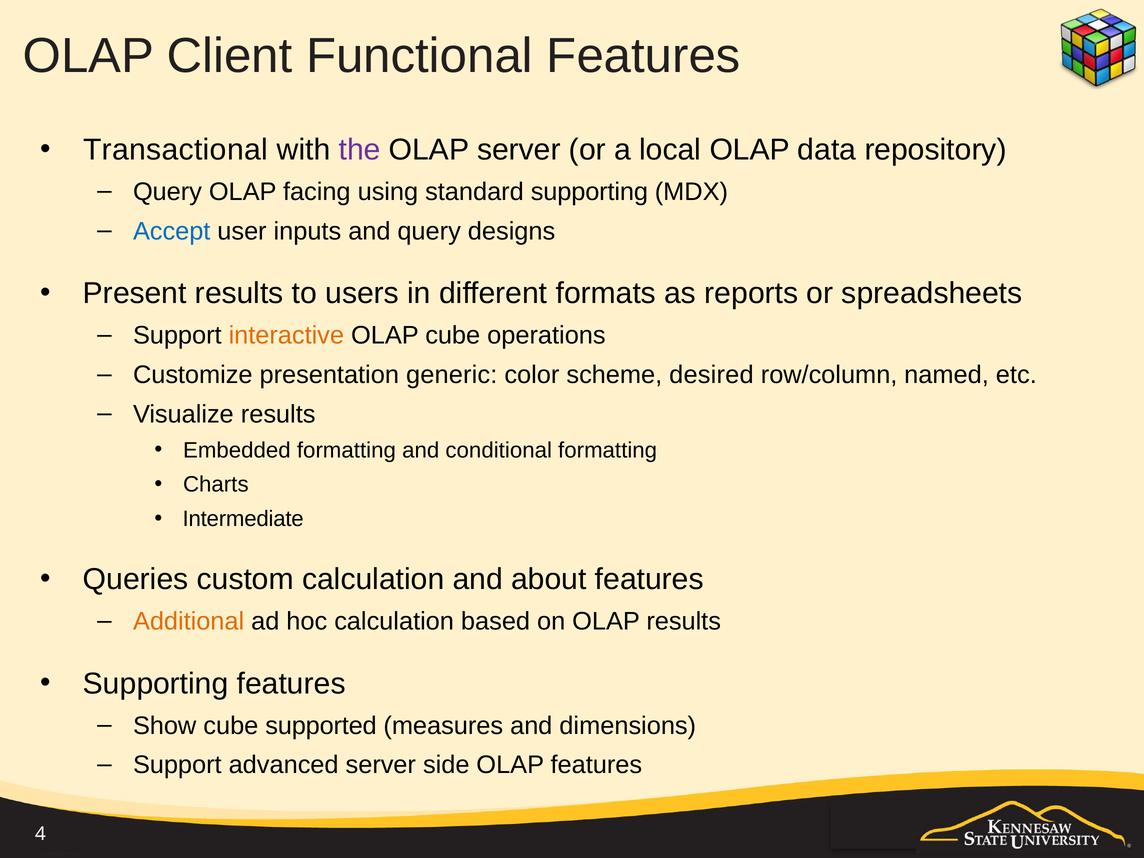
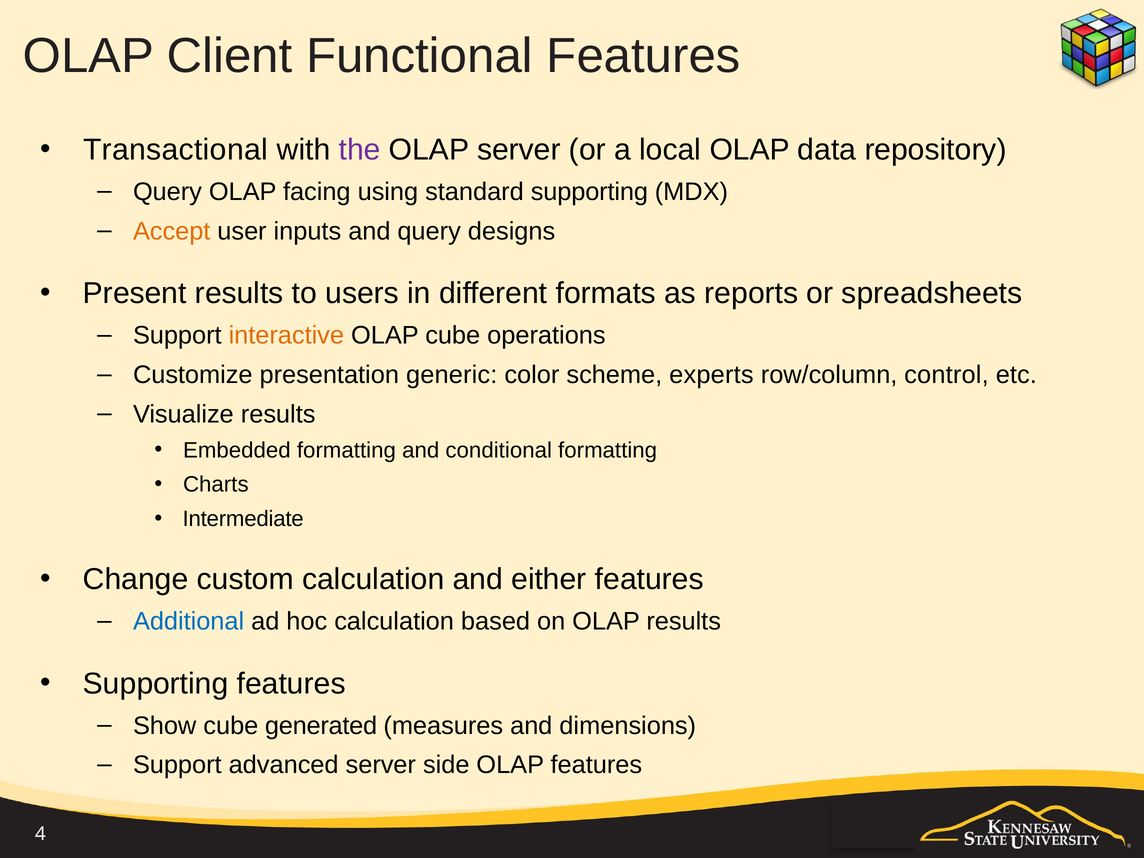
Accept colour: blue -> orange (172, 231)
desired: desired -> experts (711, 375)
named: named -> control (946, 375)
Queries: Queries -> Change (136, 580)
about: about -> either (549, 580)
Additional colour: orange -> blue (189, 621)
supported: supported -> generated (321, 726)
